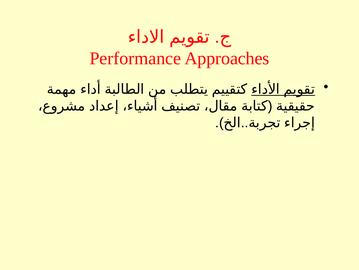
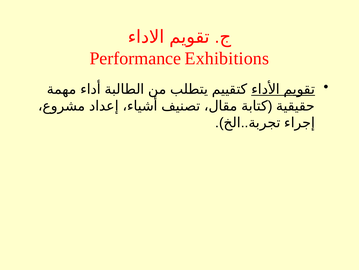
Approaches: Approaches -> Exhibitions (227, 58)
